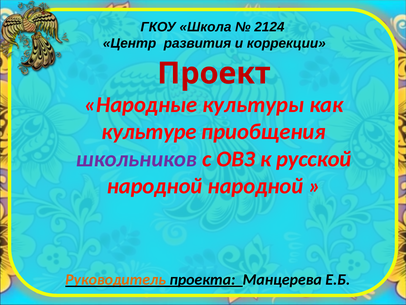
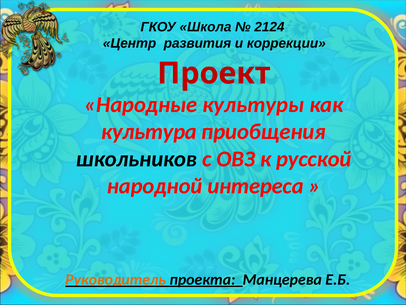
культуре: культуре -> культура (149, 132)
школьников colour: purple -> black (137, 159)
народной народной: народной -> интереса (256, 186)
